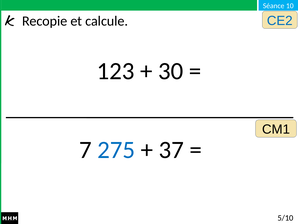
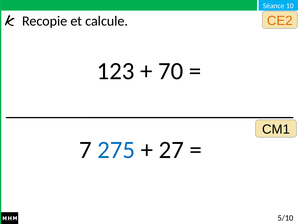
CE2 colour: blue -> orange (280, 21)
30: 30 -> 70 (171, 71)
37: 37 -> 27 (171, 150)
